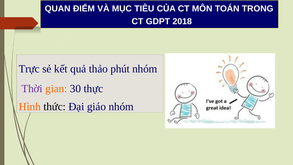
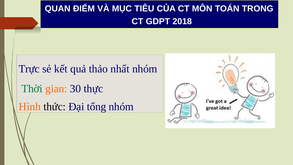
phút: phút -> nhất (120, 69)
Thời colour: purple -> green (32, 89)
giáo: giáo -> tổng (97, 107)
